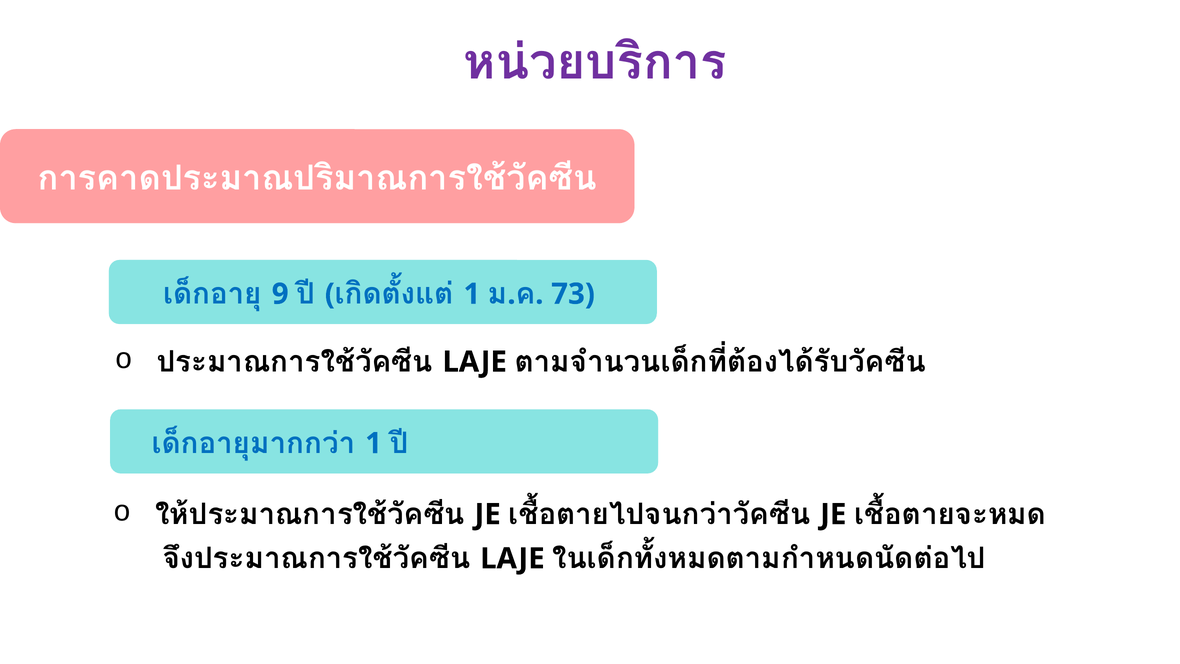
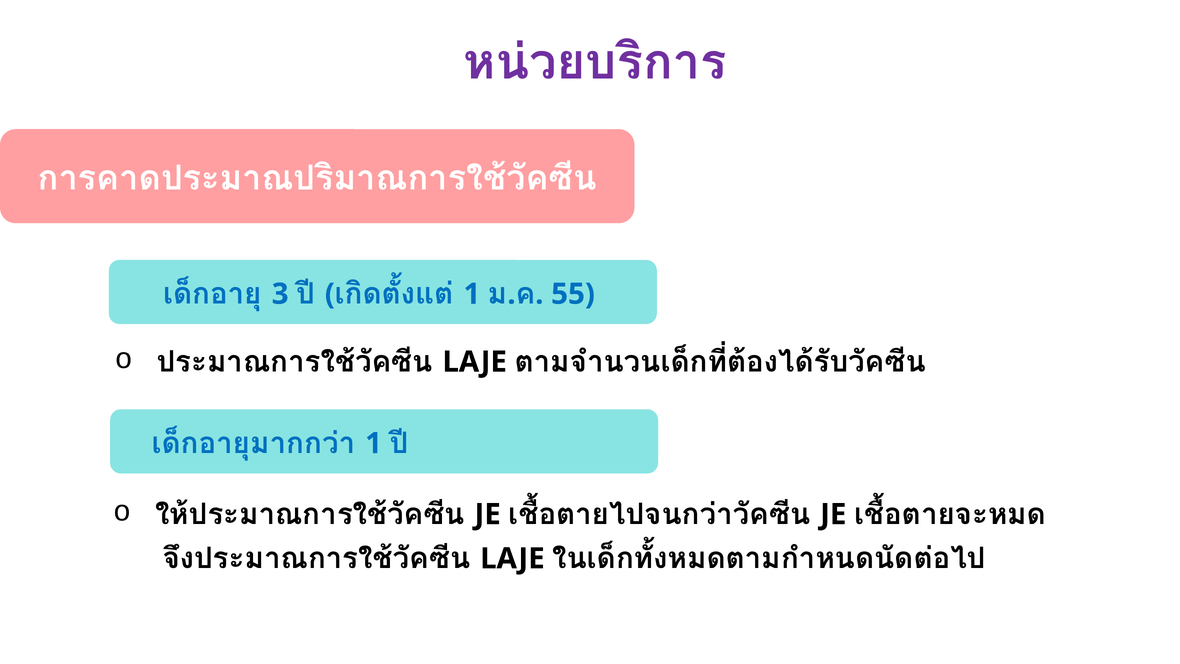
9: 9 -> 3 (280, 294)
73: 73 -> 55 (573, 294)
